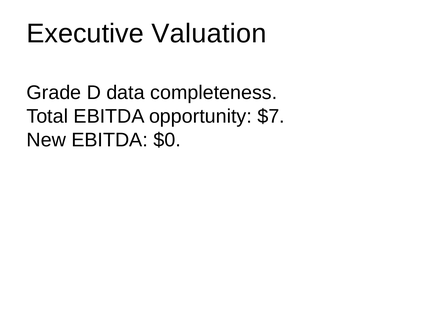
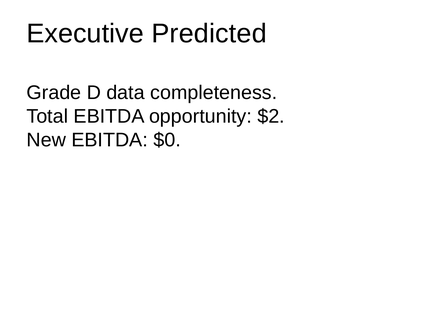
Valuation: Valuation -> Predicted (209, 34)
$7: $7 -> $2 (271, 117)
